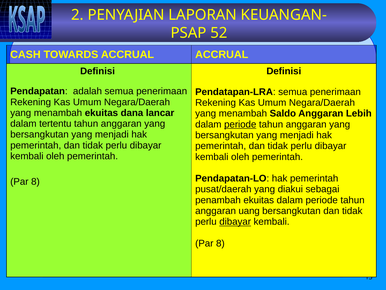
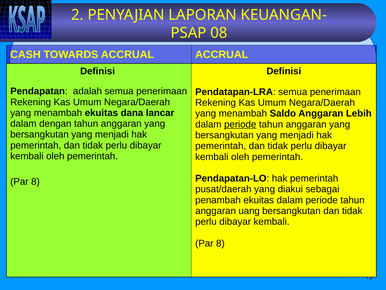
52: 52 -> 08 (219, 33)
tertentu: tertentu -> dengan (55, 123)
dibayar underline: present -> none (235, 221)
